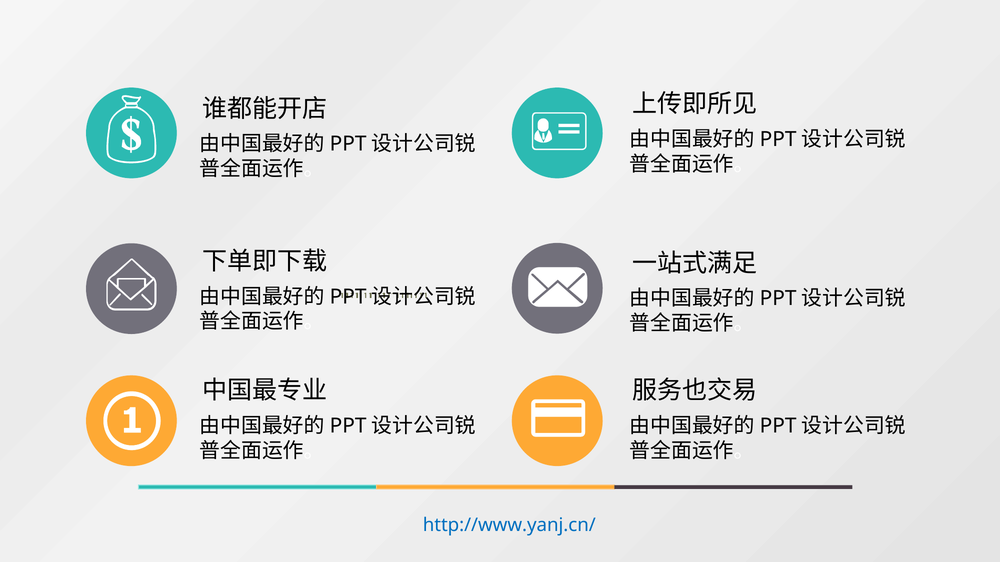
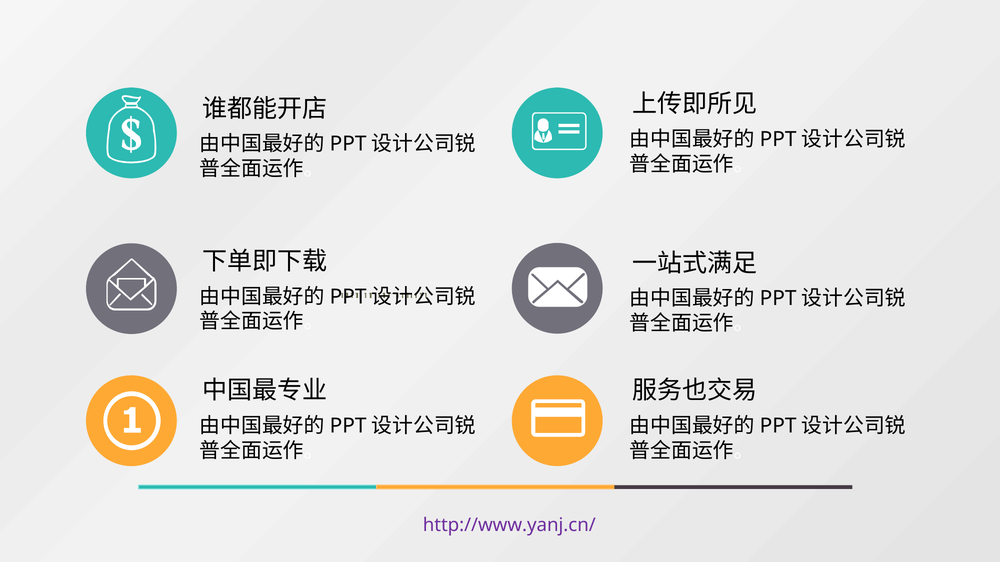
http://www.yanj.cn/ colour: blue -> purple (509, 526)
